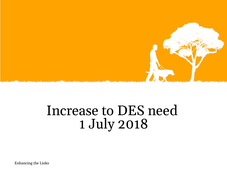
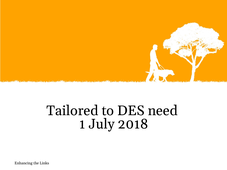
Increase: Increase -> Tailored (72, 111)
